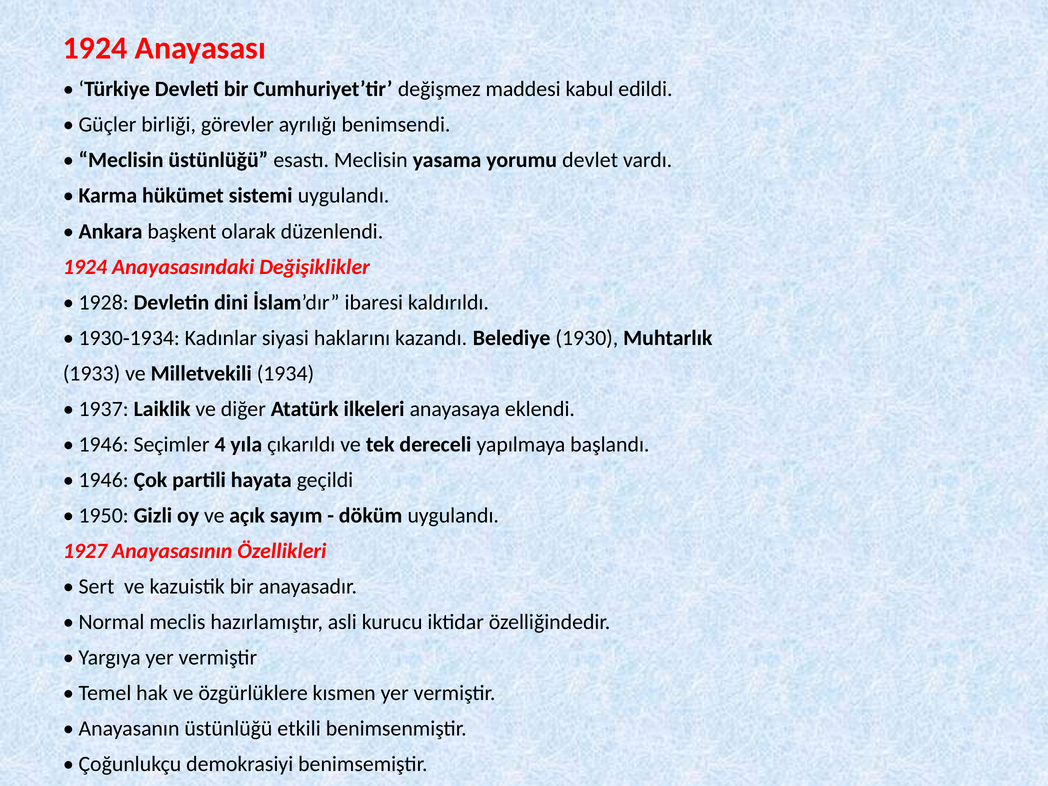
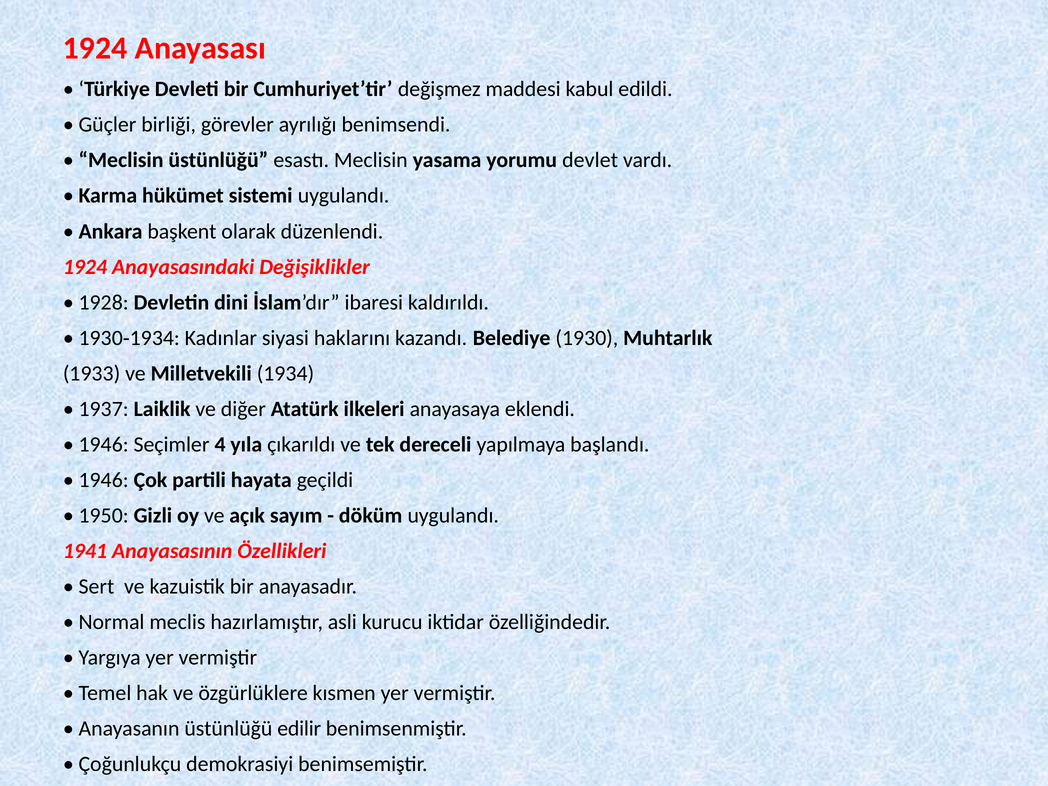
1927: 1927 -> 1941 (85, 551)
etkili: etkili -> edilir (299, 729)
